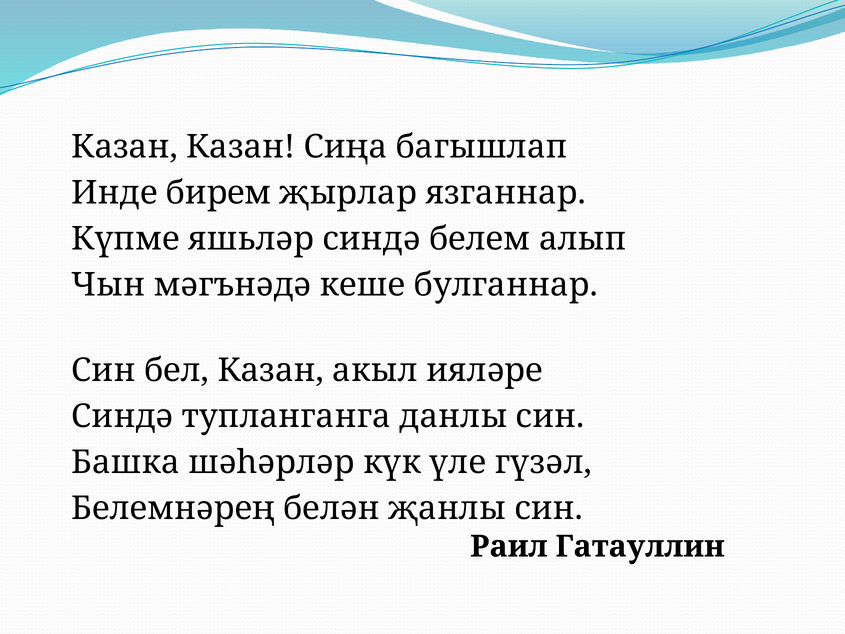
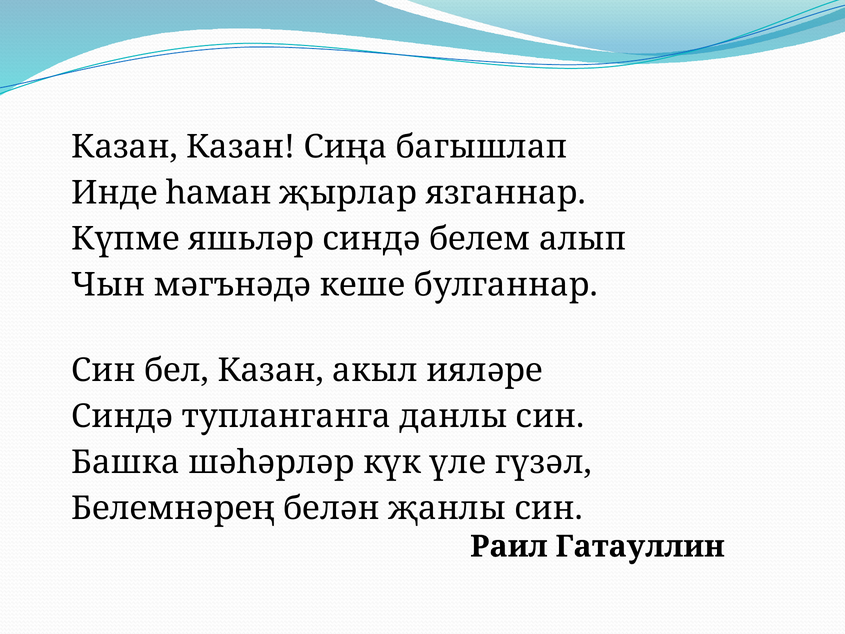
бирем: бирем -> һаман (219, 193)
